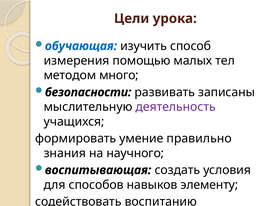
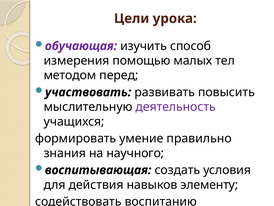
обучающая colour: blue -> purple (81, 46)
много: много -> перед (119, 75)
безопасности: безопасности -> участвовать (88, 92)
записаны: записаны -> повысить (227, 92)
способов: способов -> действия (96, 184)
